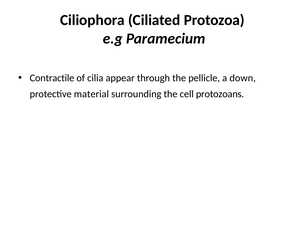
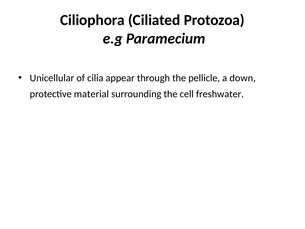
Contractile: Contractile -> Unicellular (52, 78)
protozoans: protozoans -> freshwater (220, 94)
